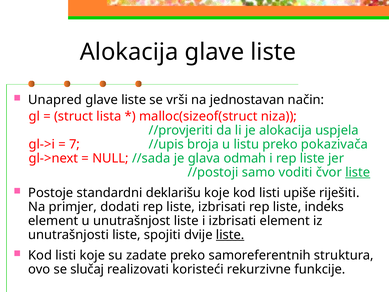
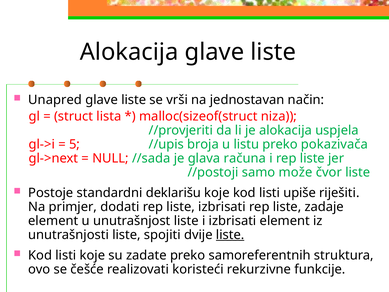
7: 7 -> 5 (74, 144)
odmah: odmah -> računa (245, 158)
voditi: voditi -> može (296, 172)
liste underline: present -> none (358, 172)
indeks: indeks -> zadaje (324, 207)
slučaj: slučaj -> češće (87, 269)
